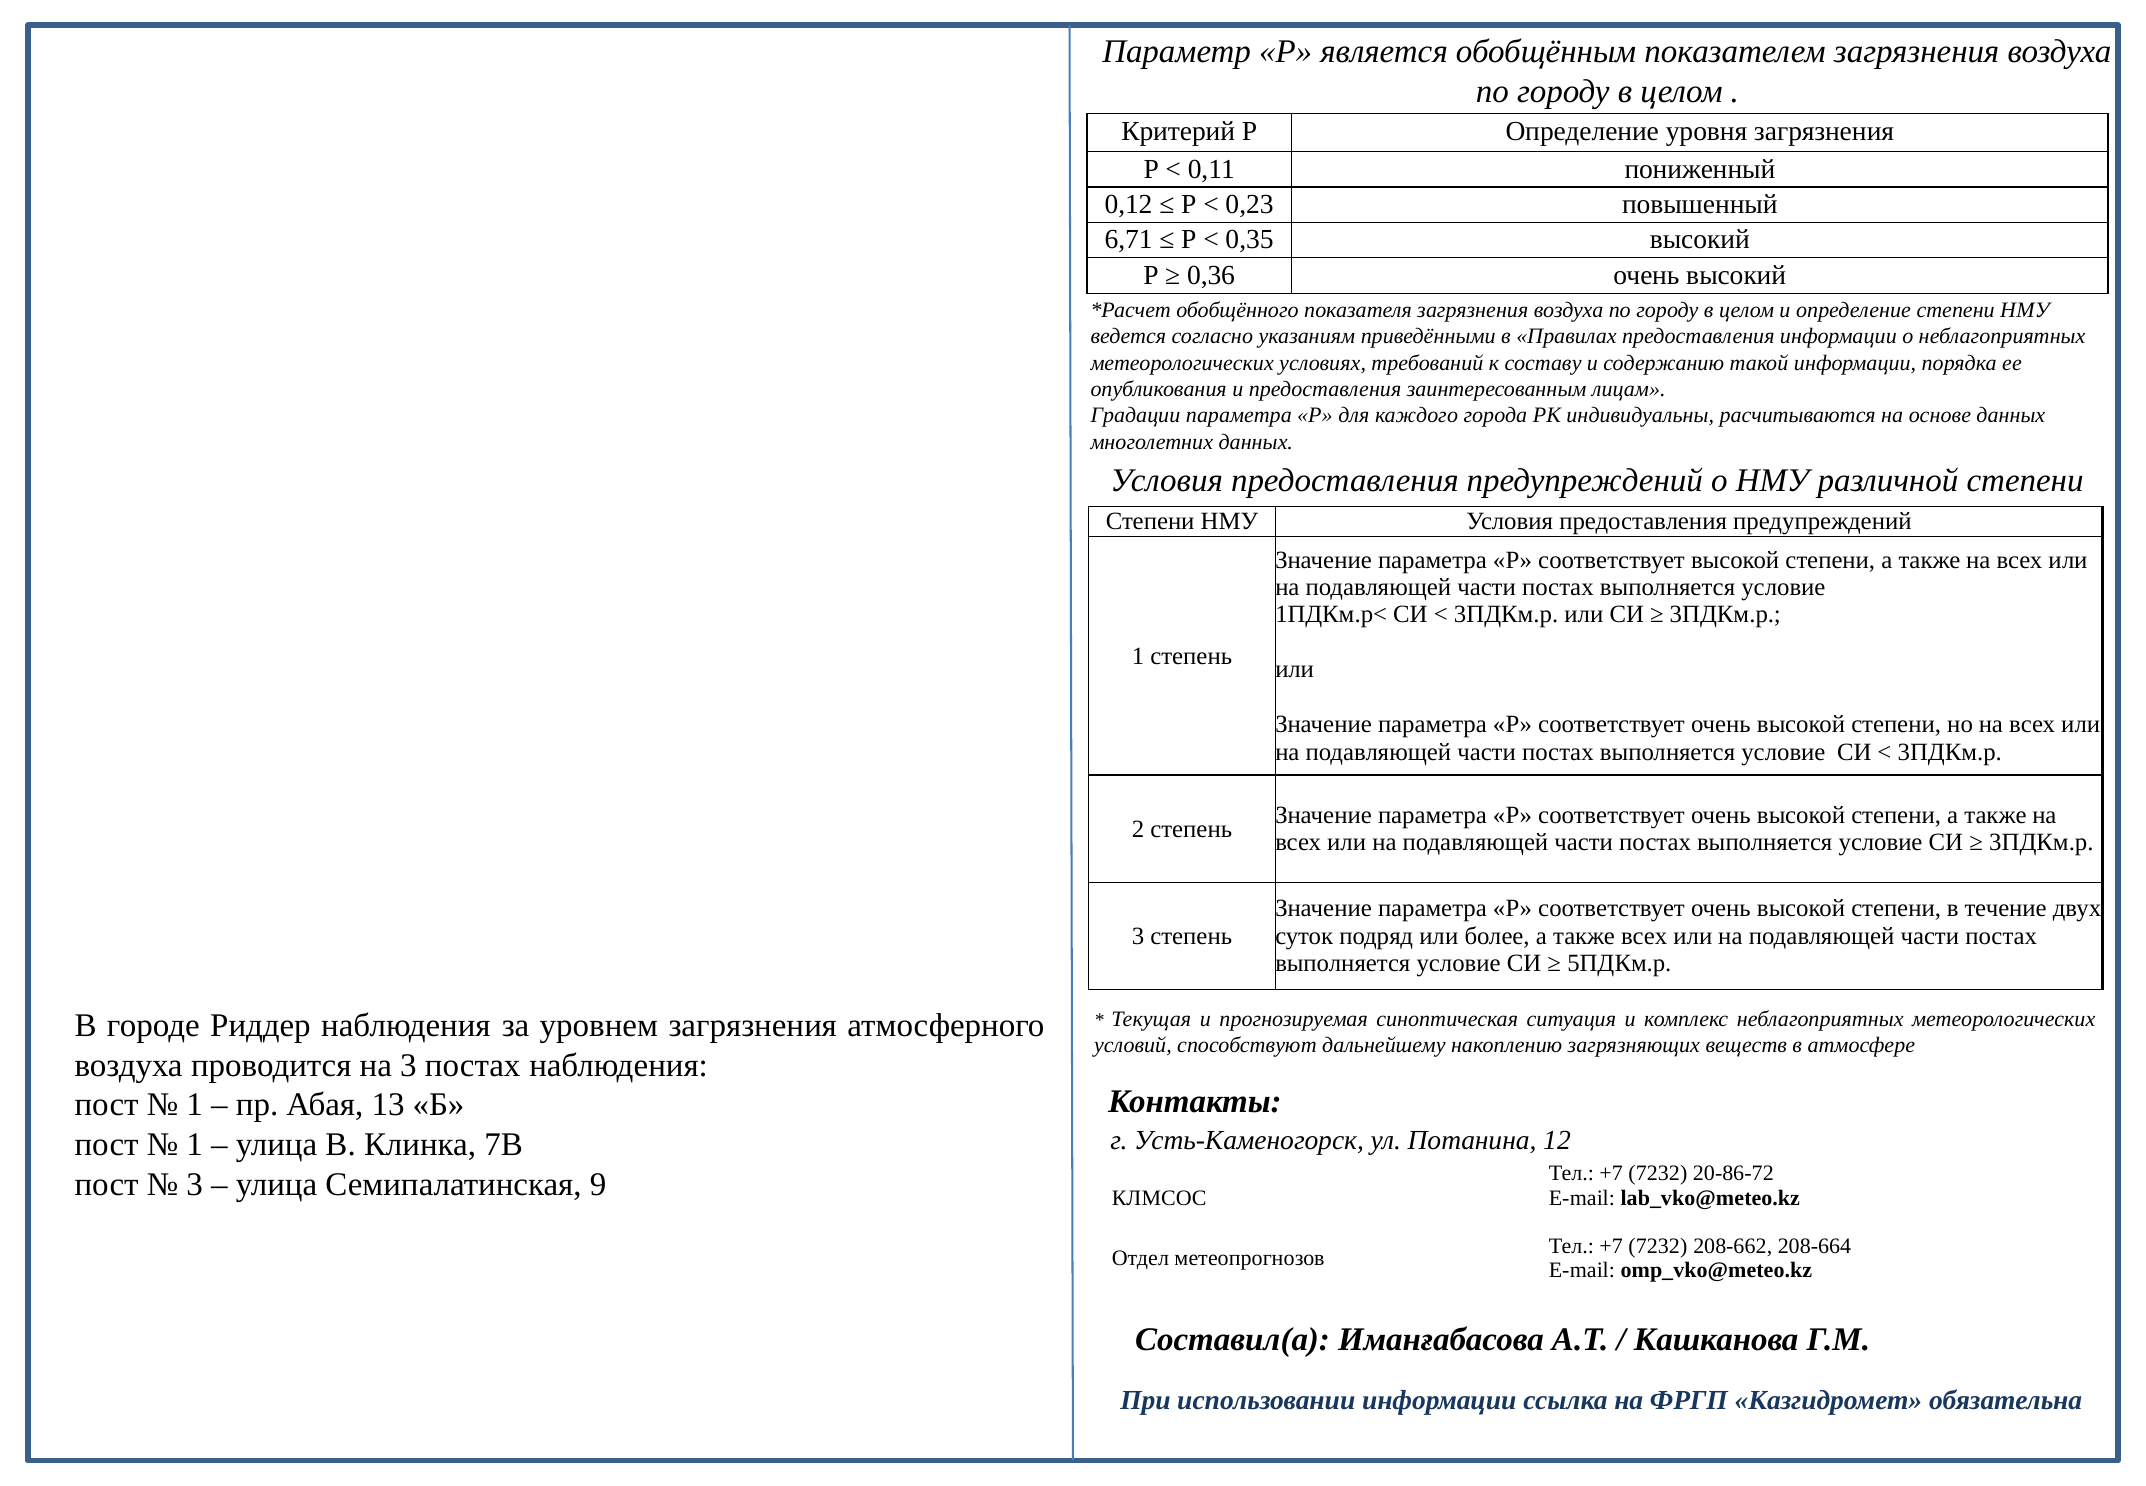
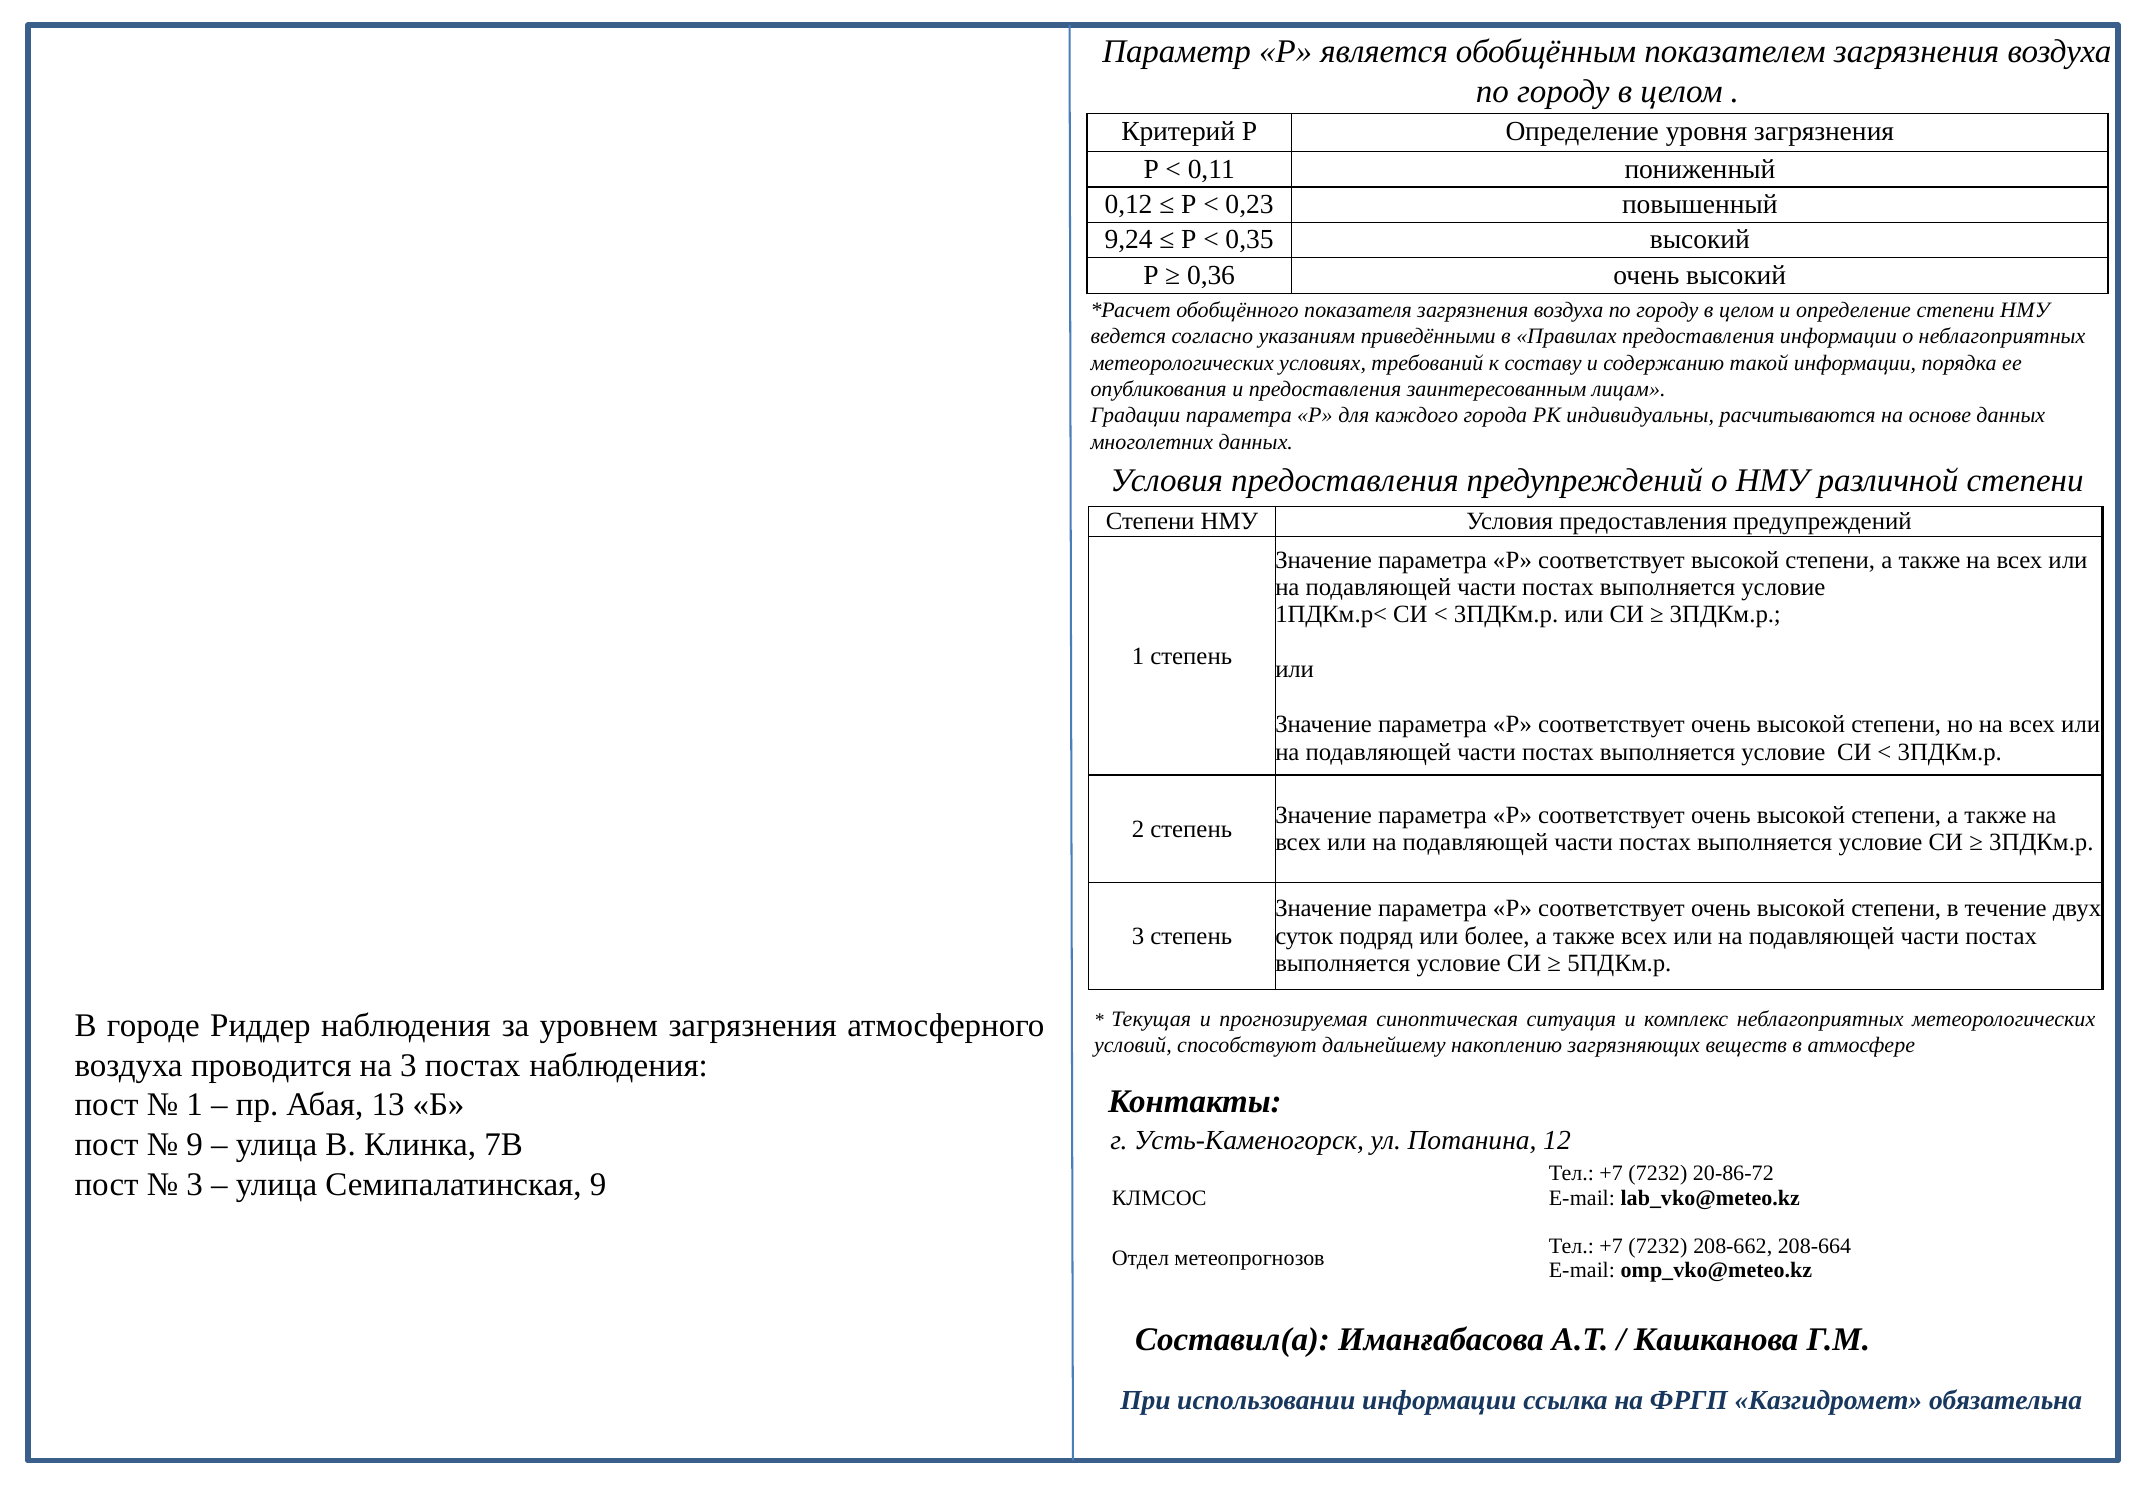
6,71: 6,71 -> 9,24 (1129, 240)
1: 1 -> 9 (195, 1144)
